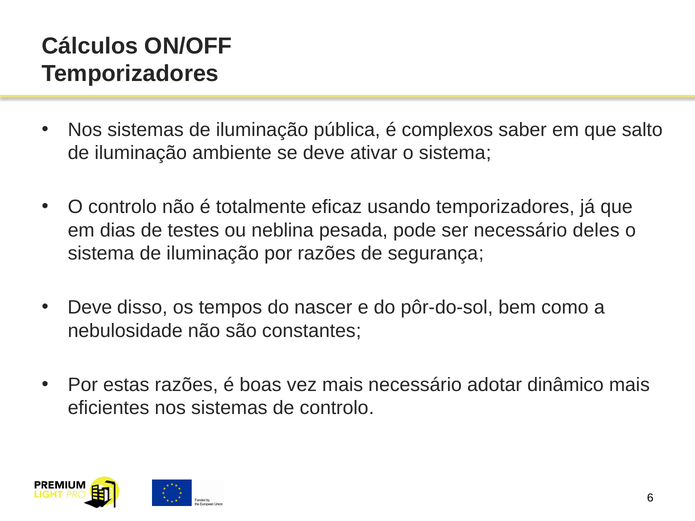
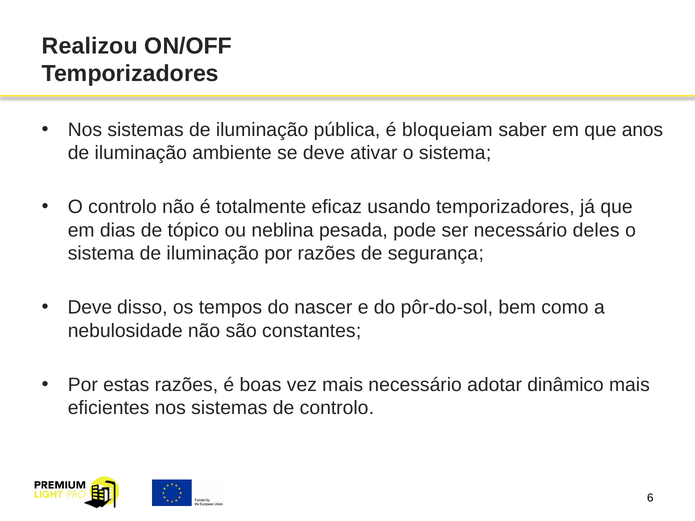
Cálculos: Cálculos -> Realizou (90, 46)
complexos: complexos -> bloqueiam (447, 130)
salto: salto -> anos (642, 130)
testes: testes -> tópico (193, 230)
